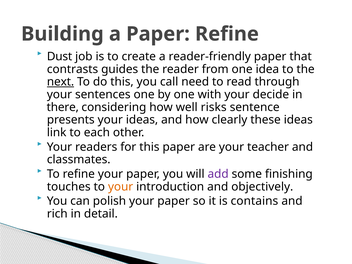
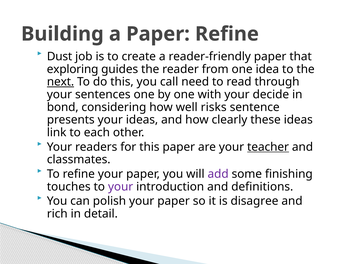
contrasts: contrasts -> exploring (73, 69)
there: there -> bond (63, 107)
teacher underline: none -> present (268, 147)
your colour: orange -> purple (121, 187)
objectively: objectively -> definitions (262, 187)
contains: contains -> disagree (255, 201)
